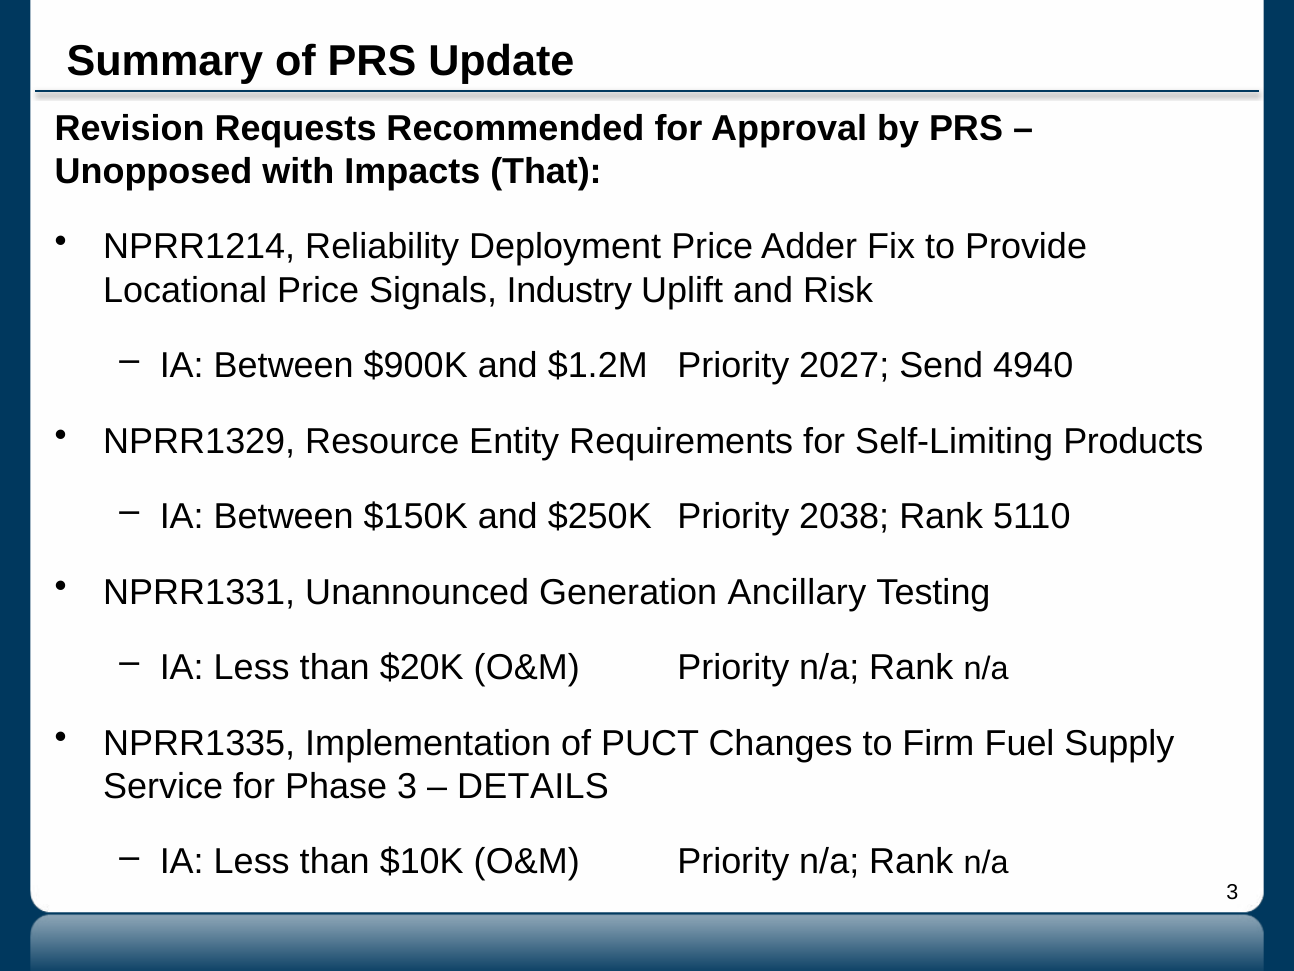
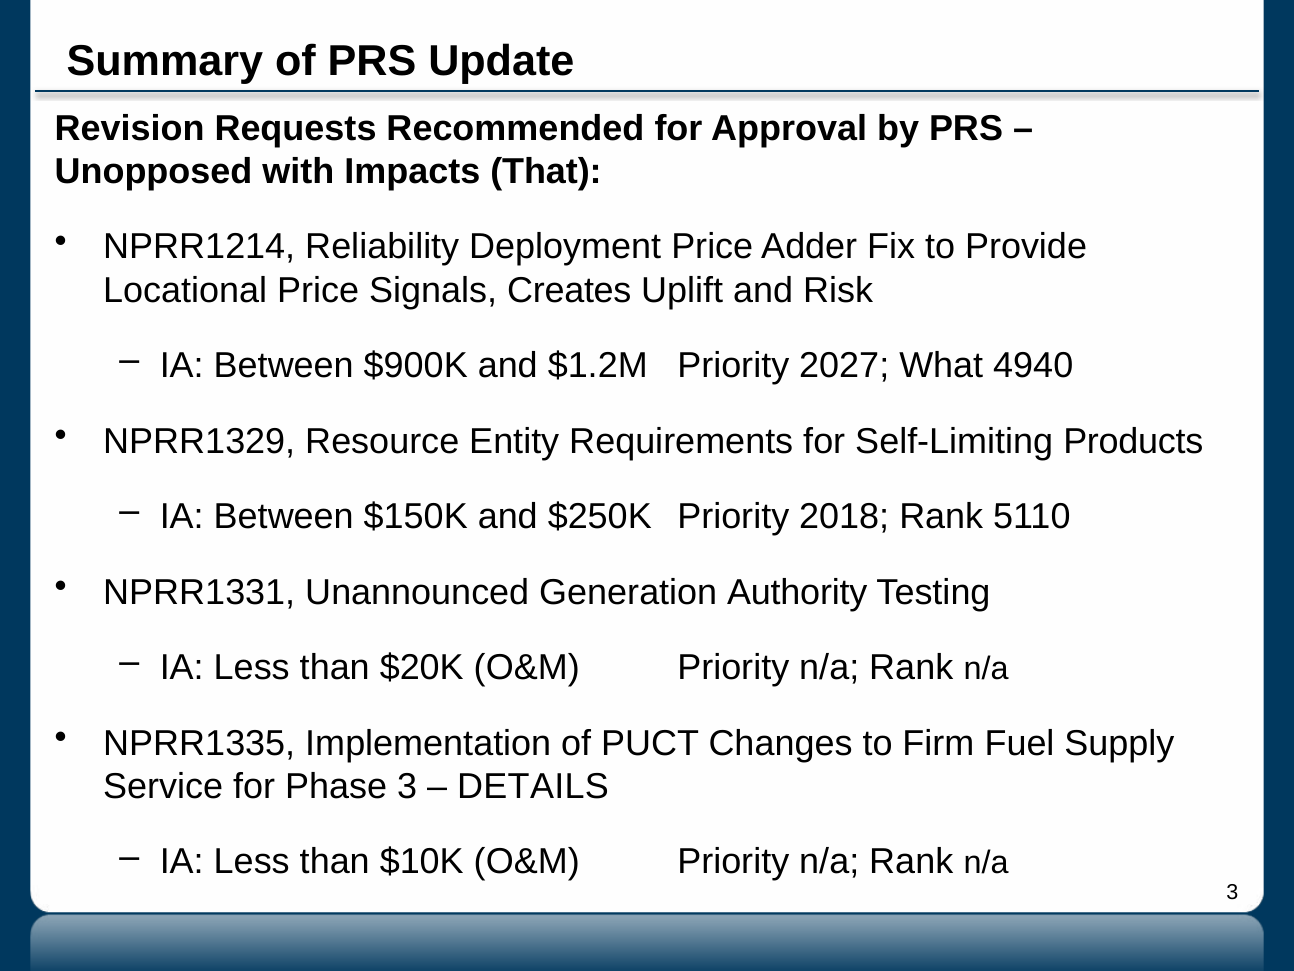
Industry: Industry -> Creates (569, 290)
Send: Send -> What (941, 365)
2038: 2038 -> 2018 (844, 516)
Ancillary: Ancillary -> Authority (797, 592)
